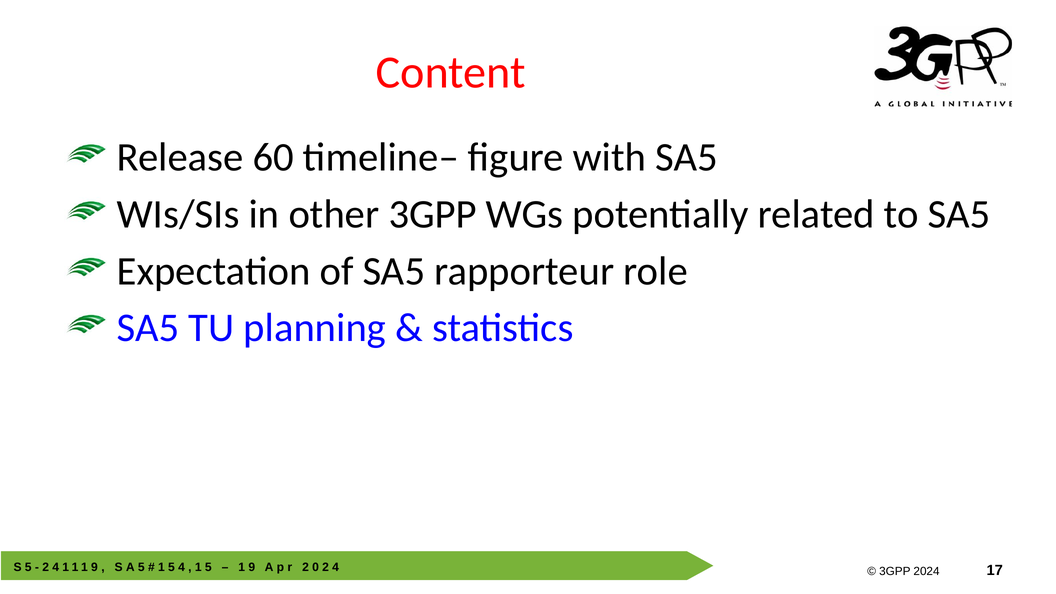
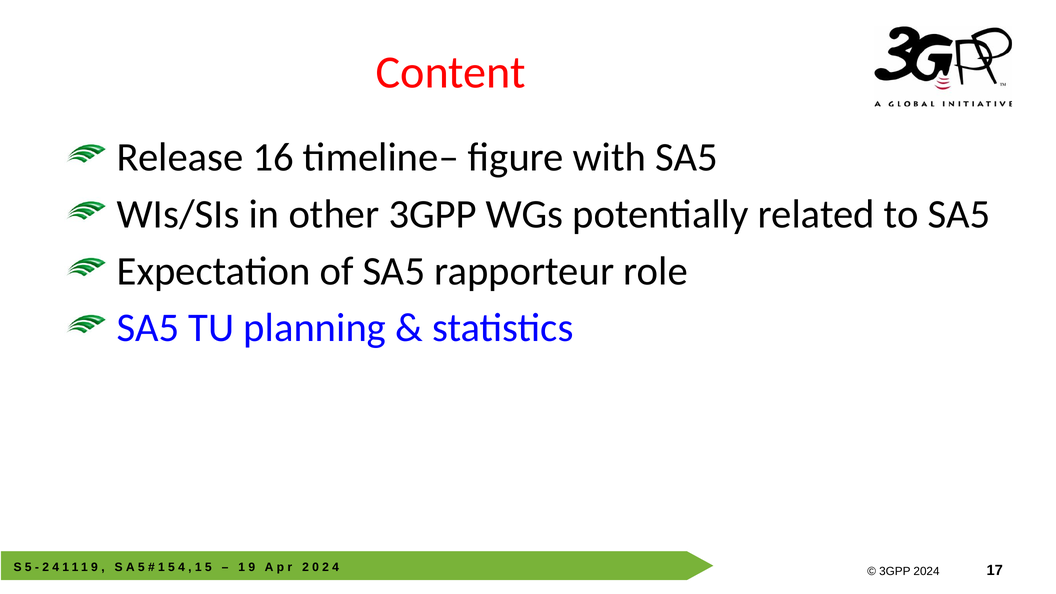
60: 60 -> 16 (273, 157)
